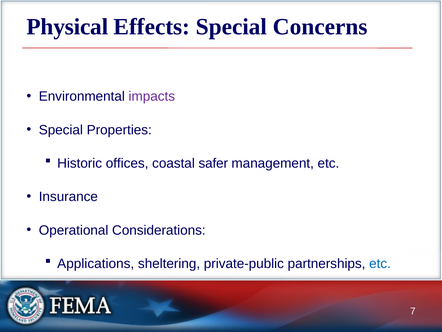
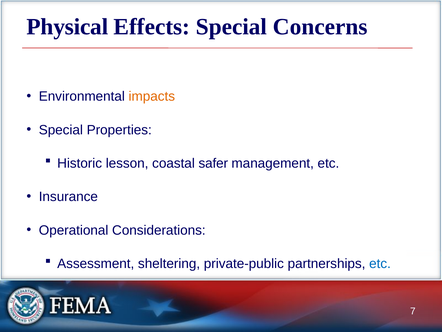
impacts colour: purple -> orange (152, 96)
offices: offices -> lesson (127, 163)
Applications: Applications -> Assessment (96, 263)
